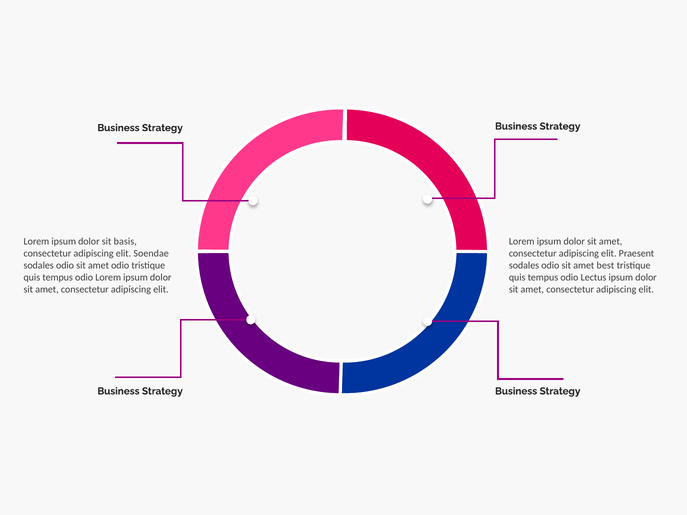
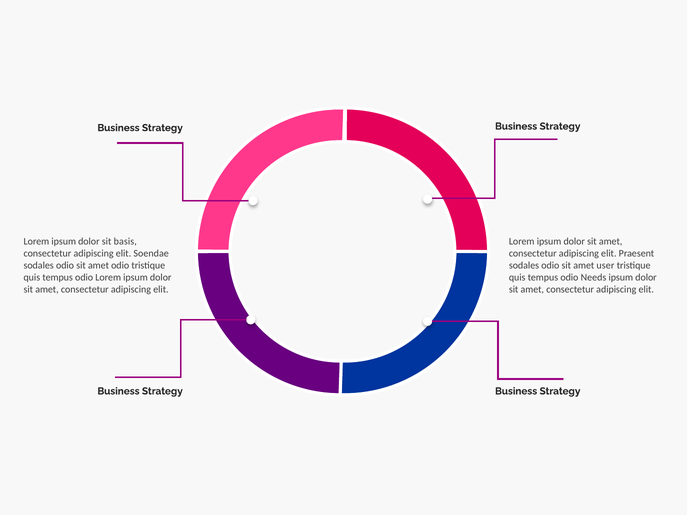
best: best -> user (605, 266)
Lectus: Lectus -> Needs (593, 278)
